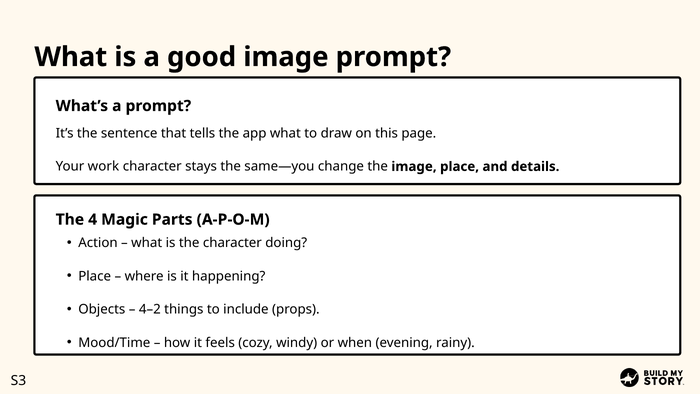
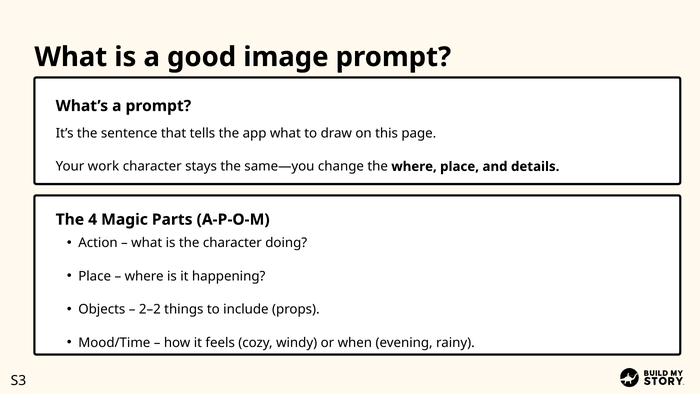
the image: image -> where (414, 166)
4–2: 4–2 -> 2–2 (150, 309)
